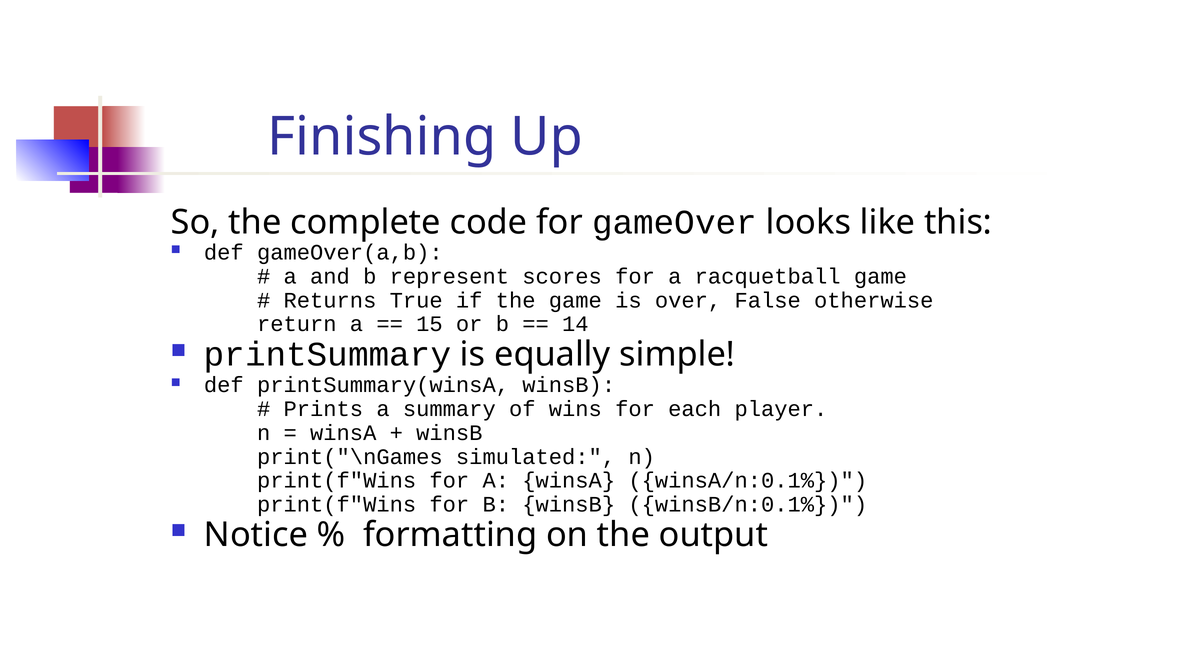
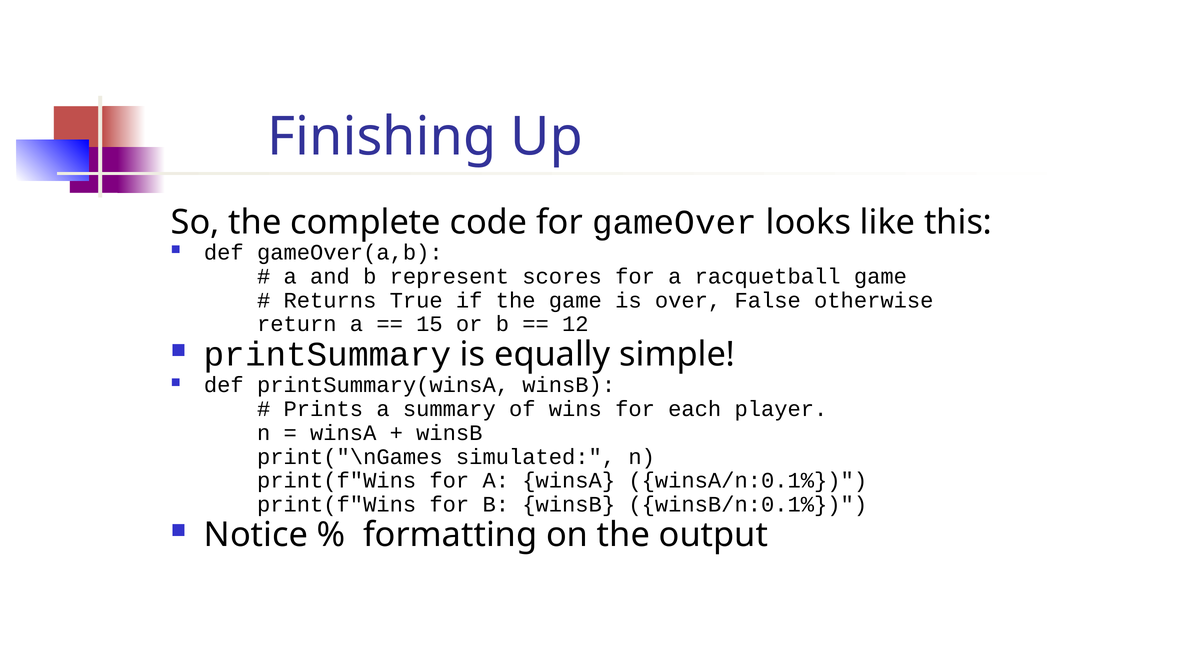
14: 14 -> 12 (575, 324)
